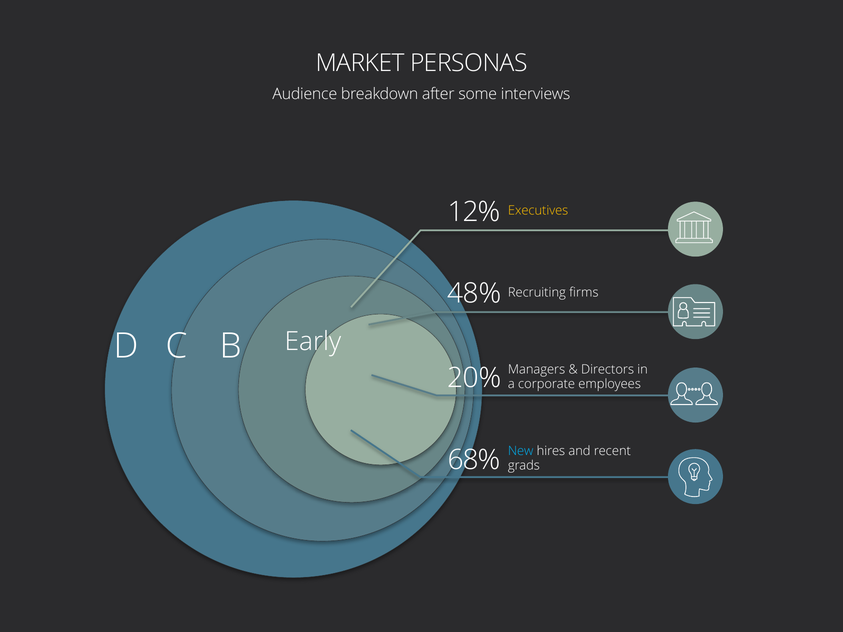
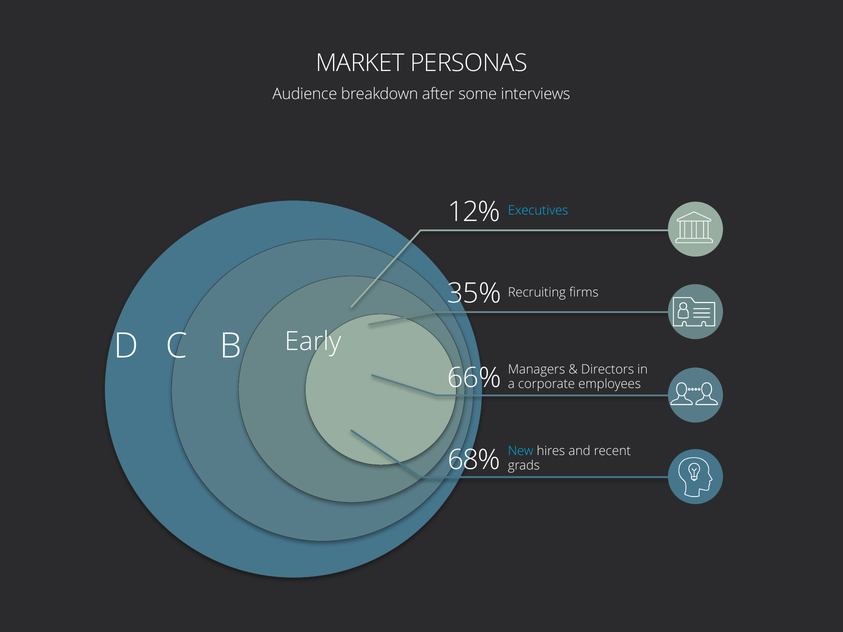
Executives colour: yellow -> light blue (538, 211)
48%: 48% -> 35% (474, 294)
20%: 20% -> 66% (474, 378)
